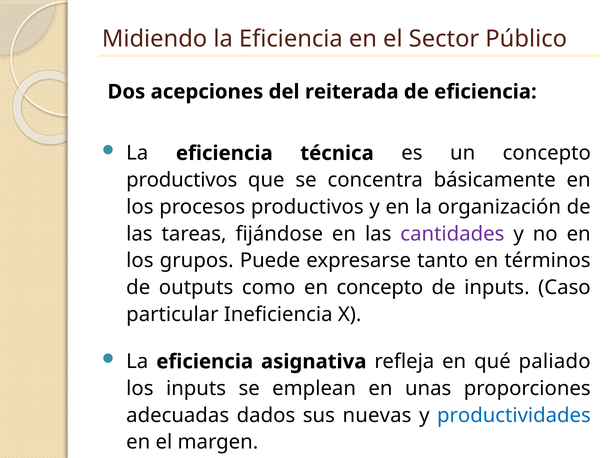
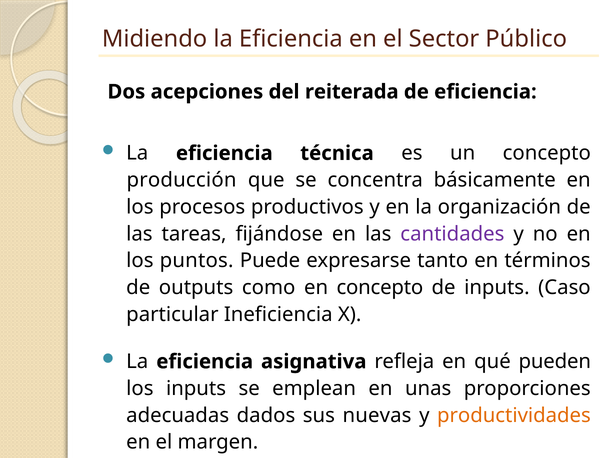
productivos: productivos -> producción (182, 180)
grupos: grupos -> puntos (197, 261)
paliado: paliado -> pueden (555, 362)
productividades colour: blue -> orange (514, 416)
